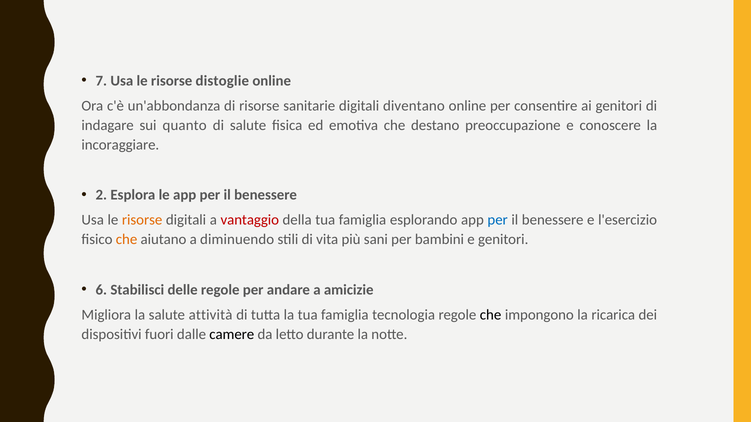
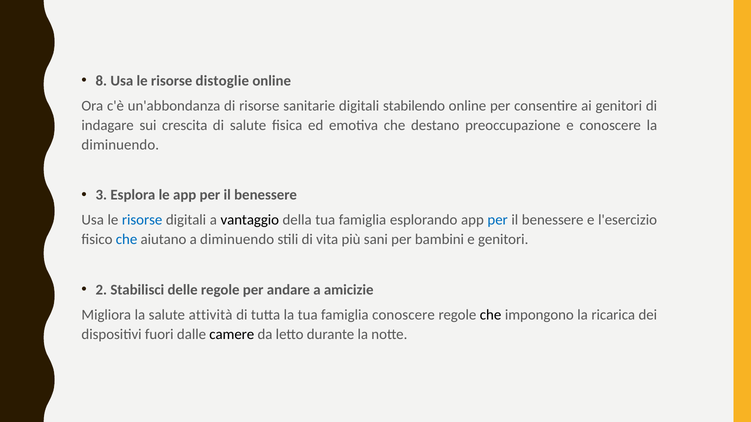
7: 7 -> 8 (101, 81)
diventano: diventano -> stabilendo (414, 106)
quanto: quanto -> crescita (185, 126)
incoraggiare: incoraggiare -> diminuendo (120, 145)
2: 2 -> 3 (101, 195)
risorse colour: orange -> blue (142, 220)
vantaggio colour: red -> black (250, 220)
che colour: orange -> blue (127, 240)
6: 6 -> 2 (101, 290)
famiglia tecnologia: tecnologia -> conoscere (404, 315)
